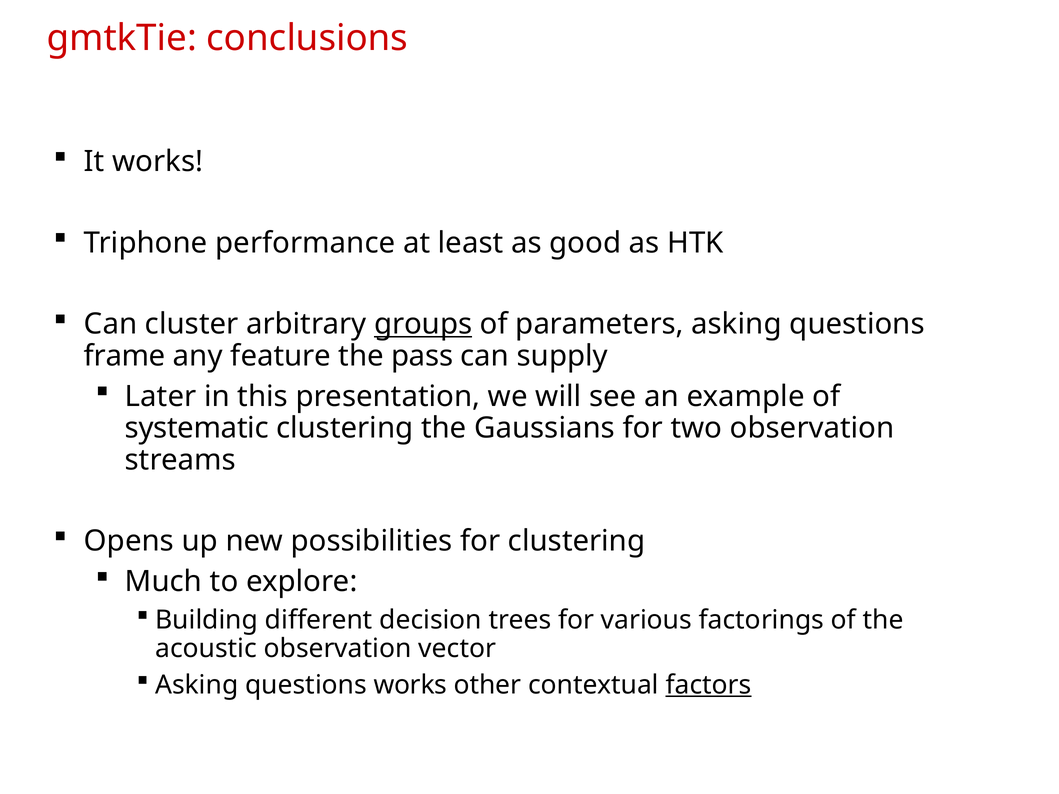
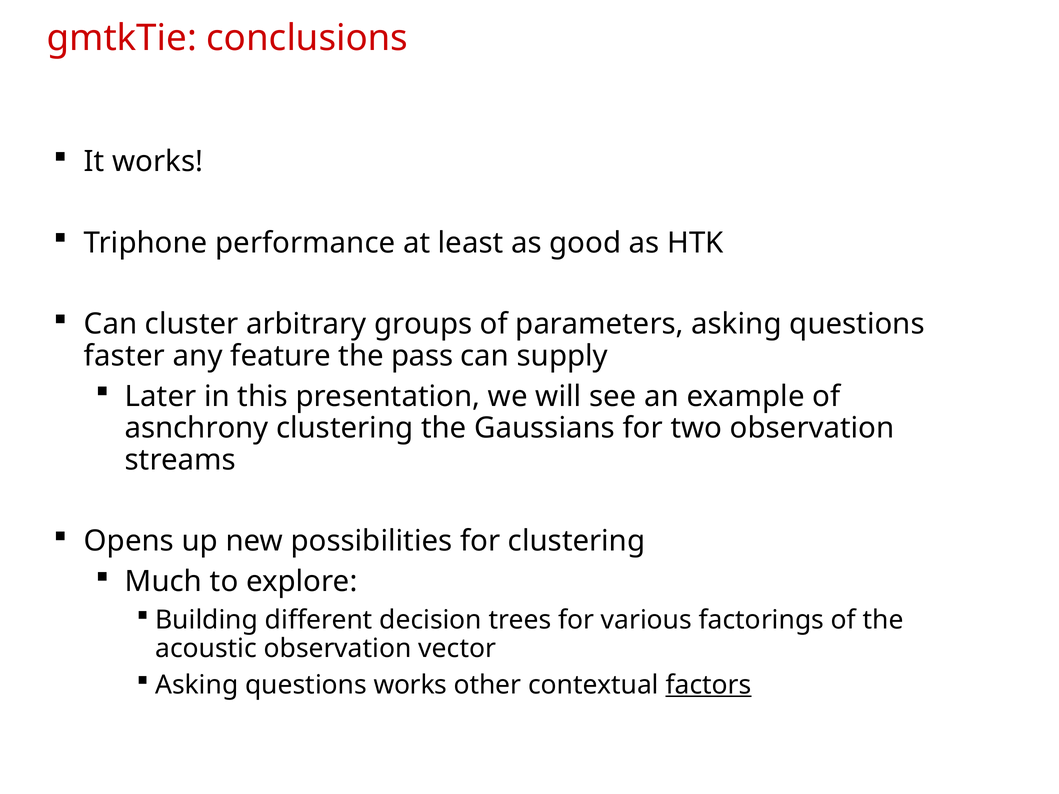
groups underline: present -> none (423, 324)
frame: frame -> faster (124, 356)
systematic: systematic -> asnchrony (197, 428)
